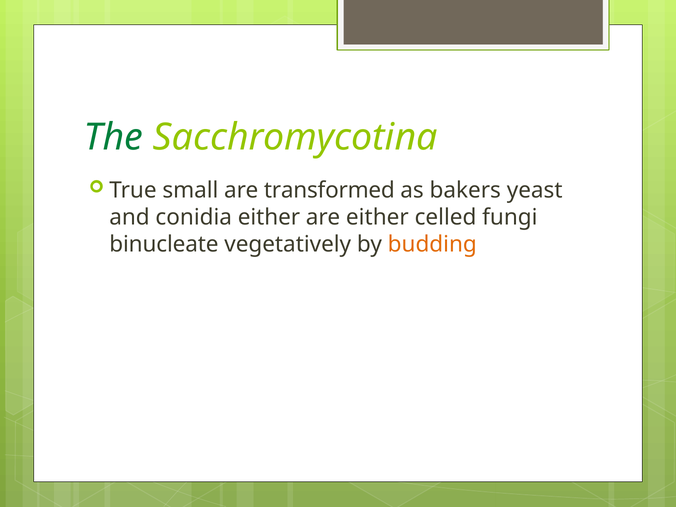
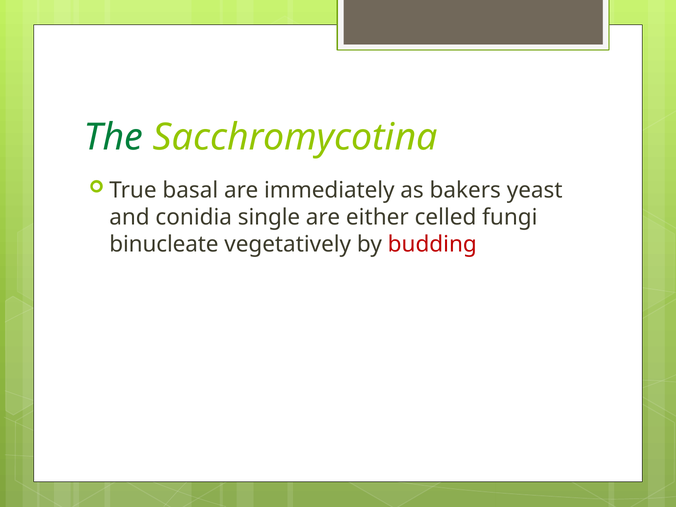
small: small -> basal (190, 190)
transformed: transformed -> immediately (329, 190)
conidia either: either -> single (269, 217)
budding colour: orange -> red (432, 244)
